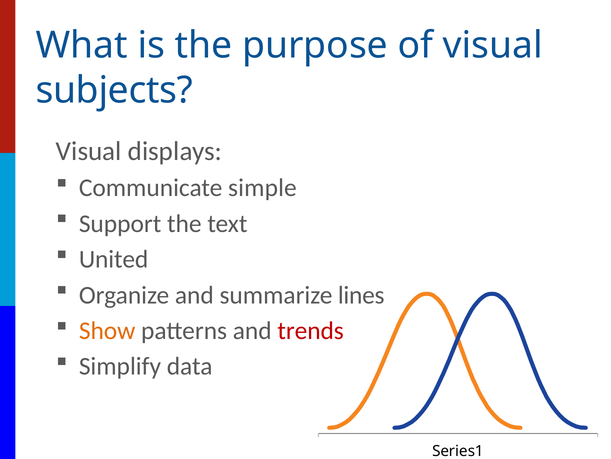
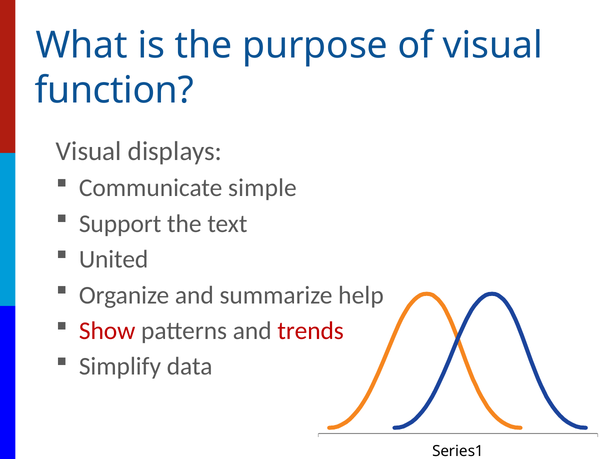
subjects: subjects -> function (114, 90)
lines: lines -> help (361, 295)
Show colour: orange -> red (107, 330)
